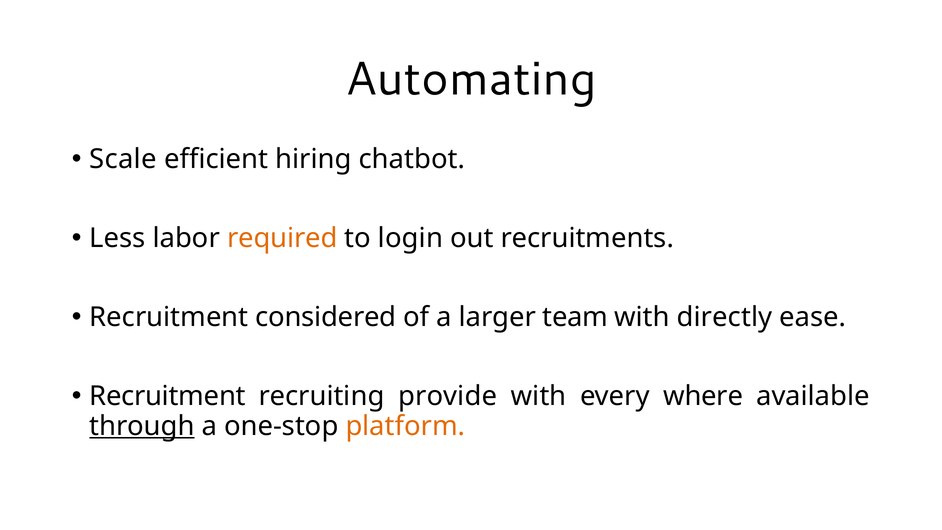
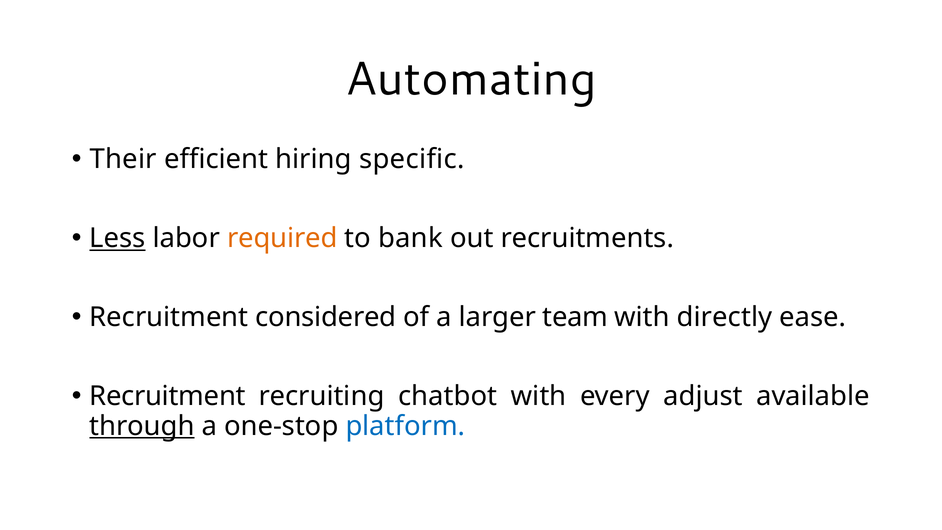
Scale: Scale -> Their (123, 159)
chatbot: chatbot -> specific (412, 159)
Less underline: none -> present (118, 238)
login: login -> bank (410, 238)
provide: provide -> chatbot (448, 396)
where: where -> adjust (703, 396)
platform colour: orange -> blue (405, 426)
